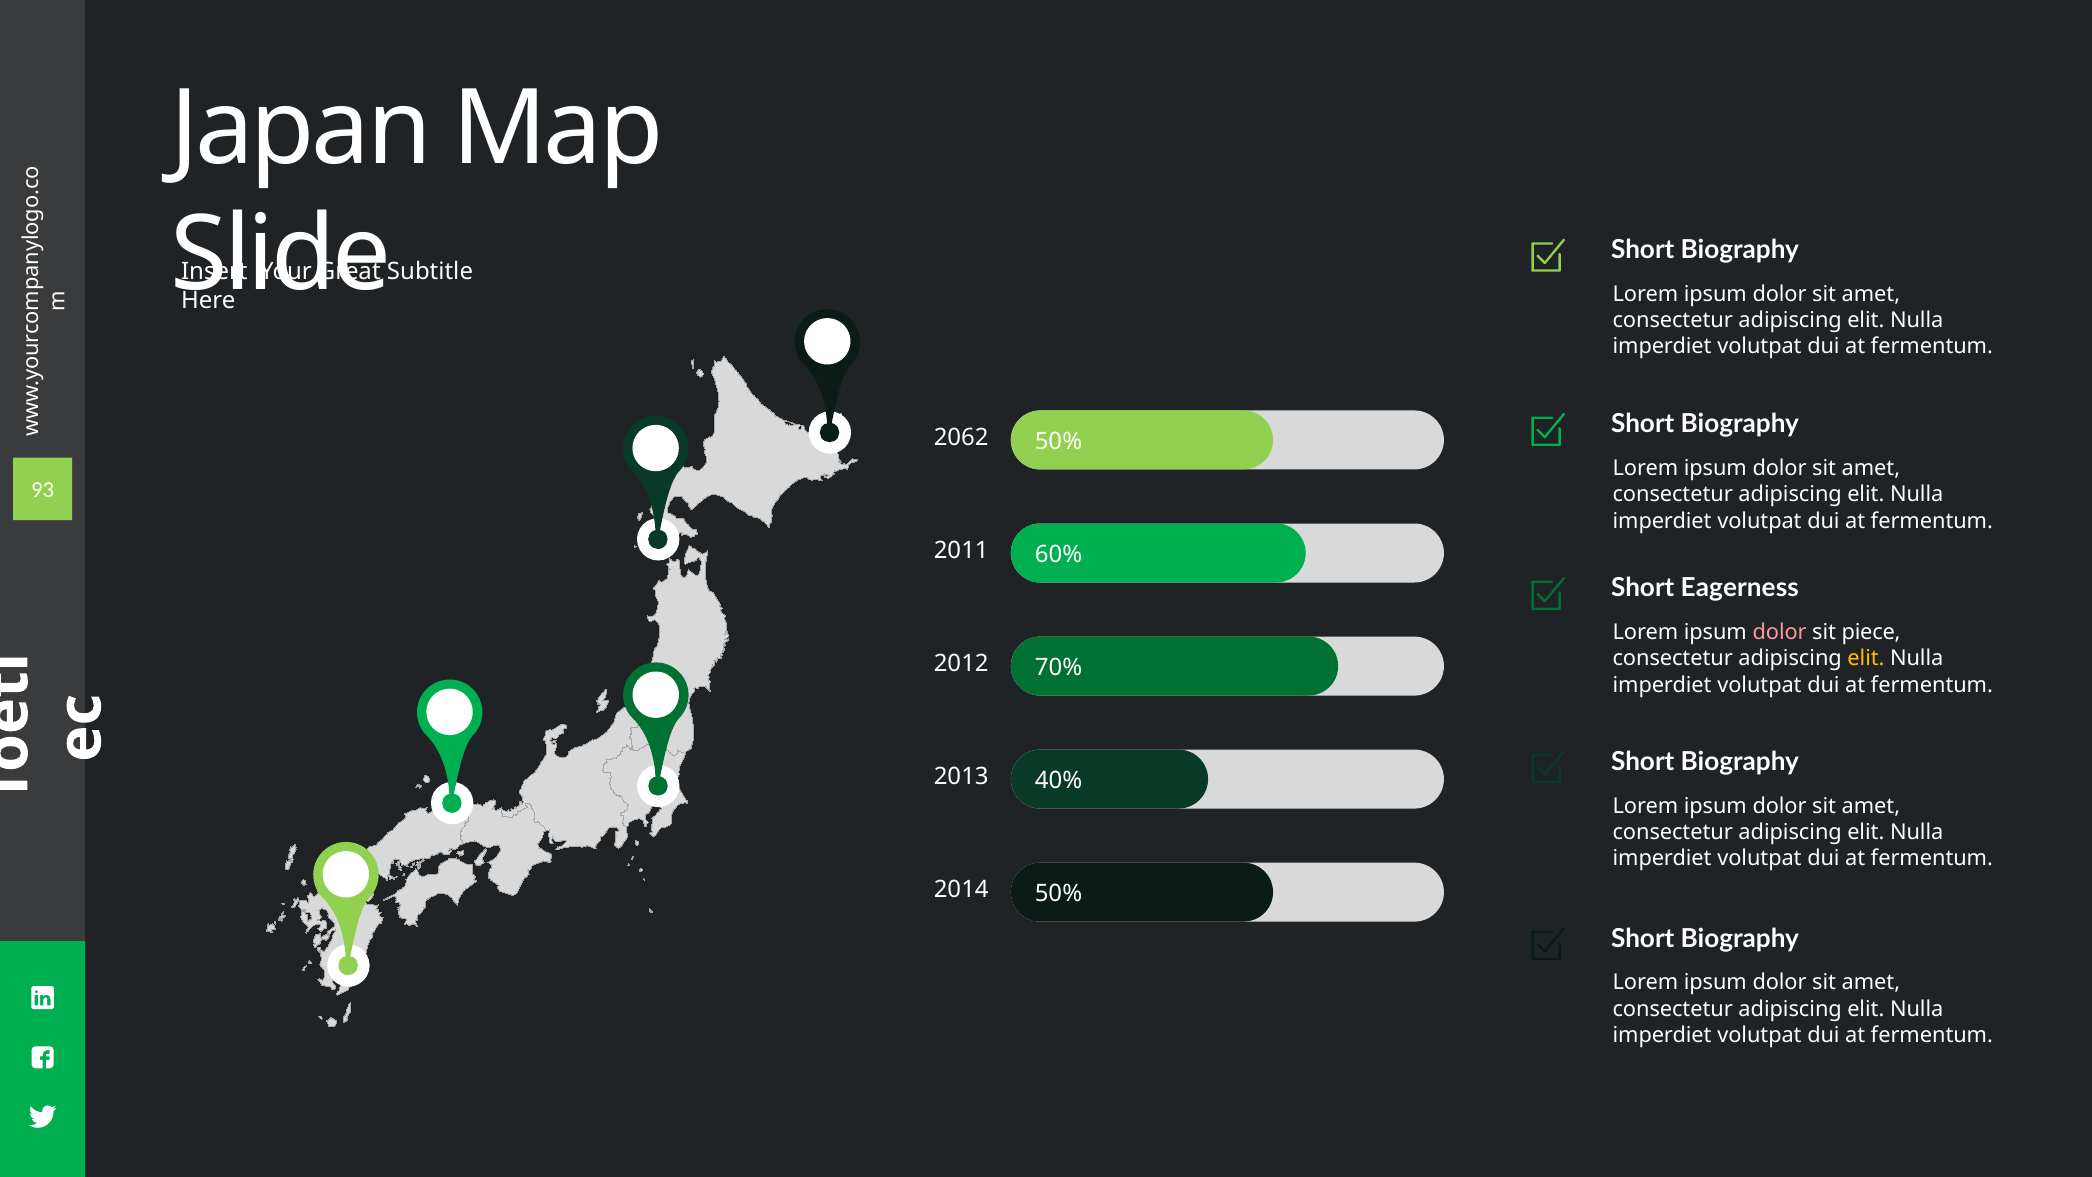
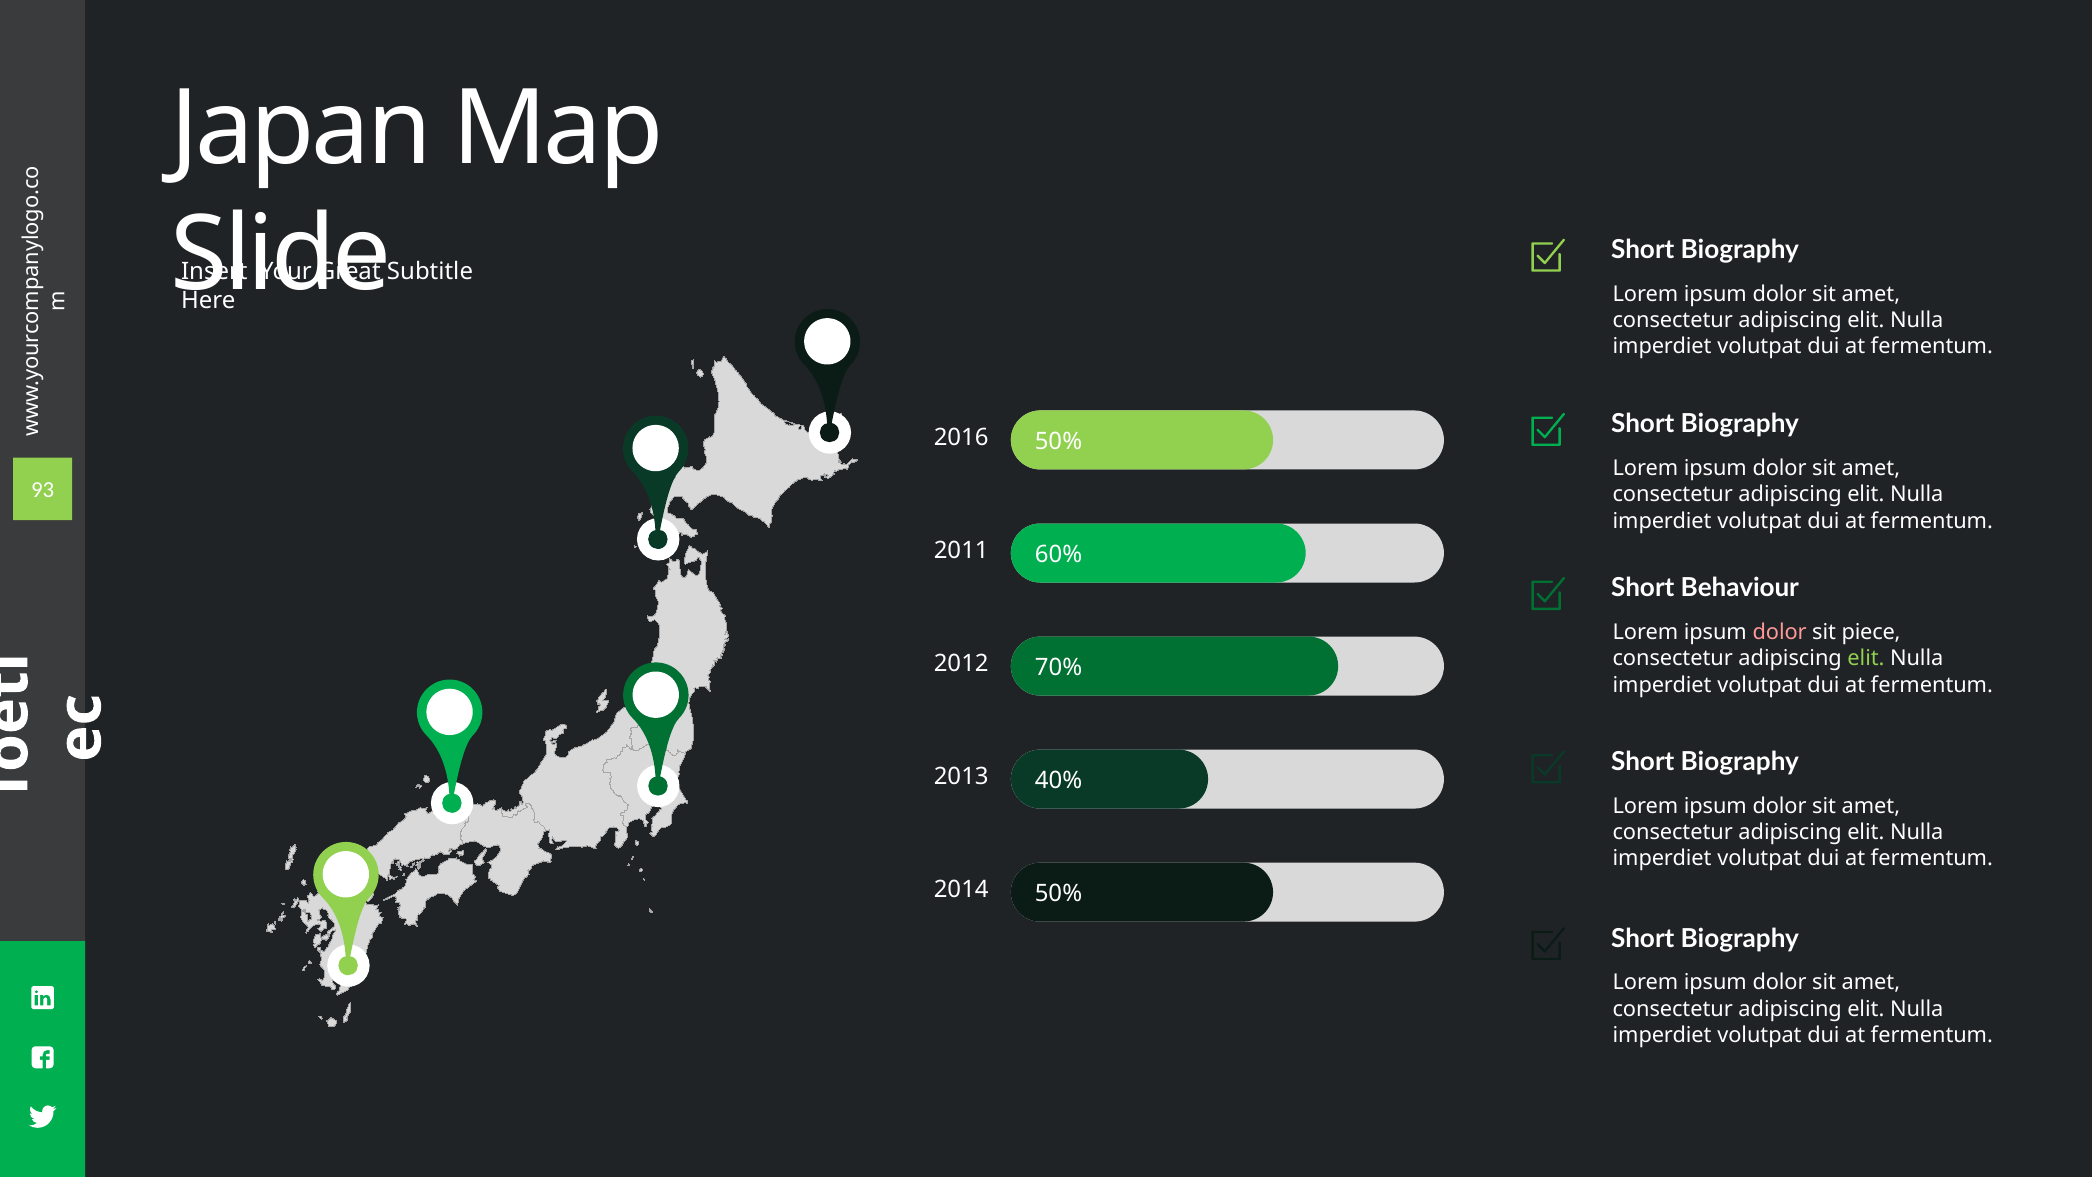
2062: 2062 -> 2016 (961, 438)
Eagerness: Eagerness -> Behaviour (1740, 588)
elit colour: yellow -> light green (1866, 659)
